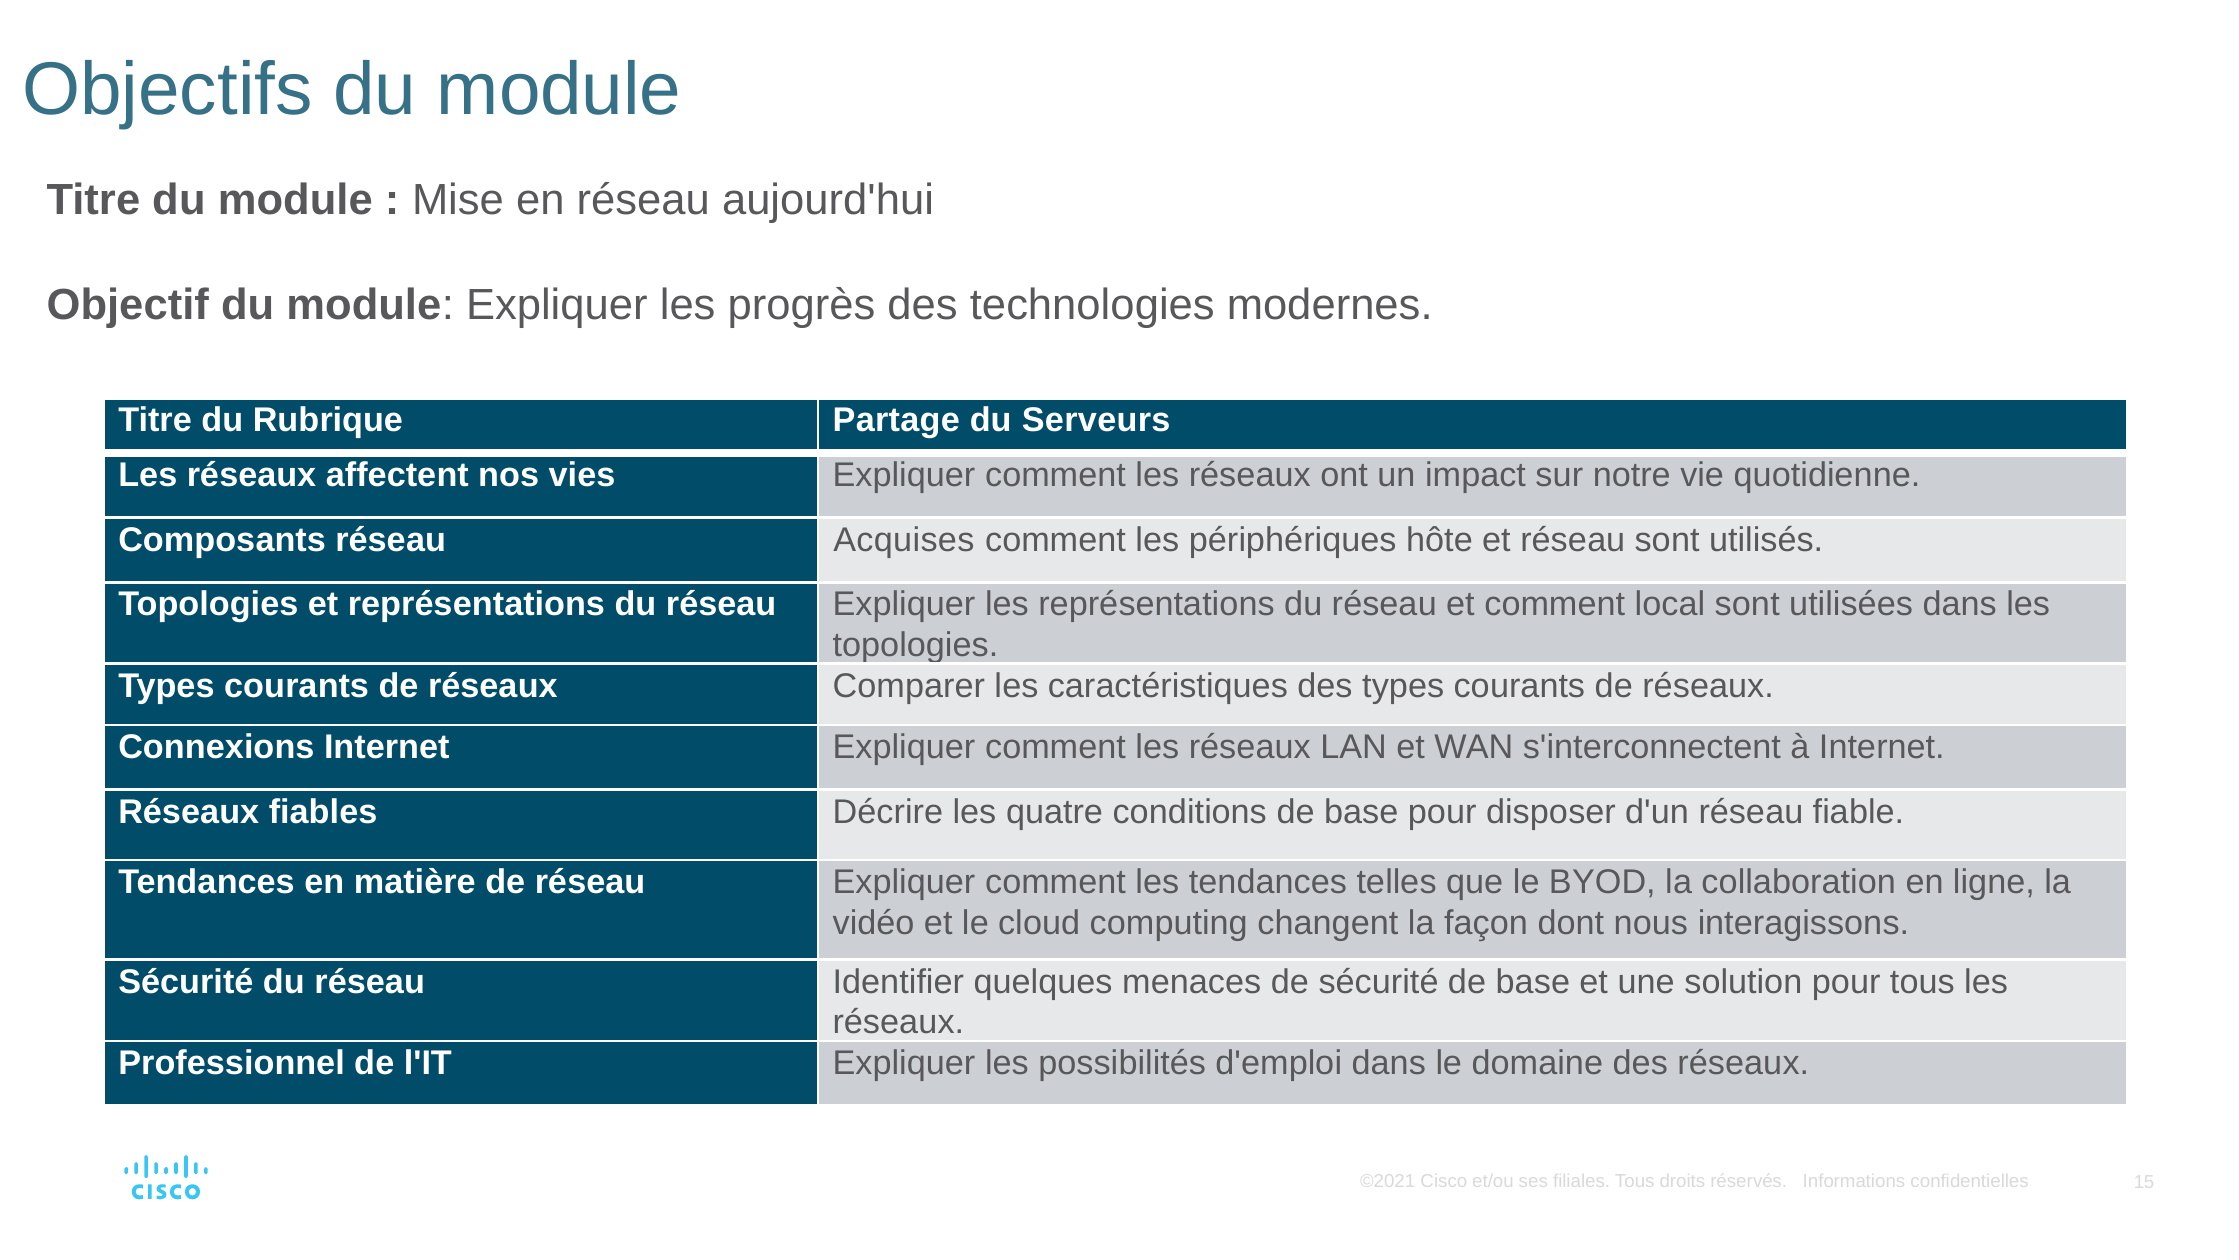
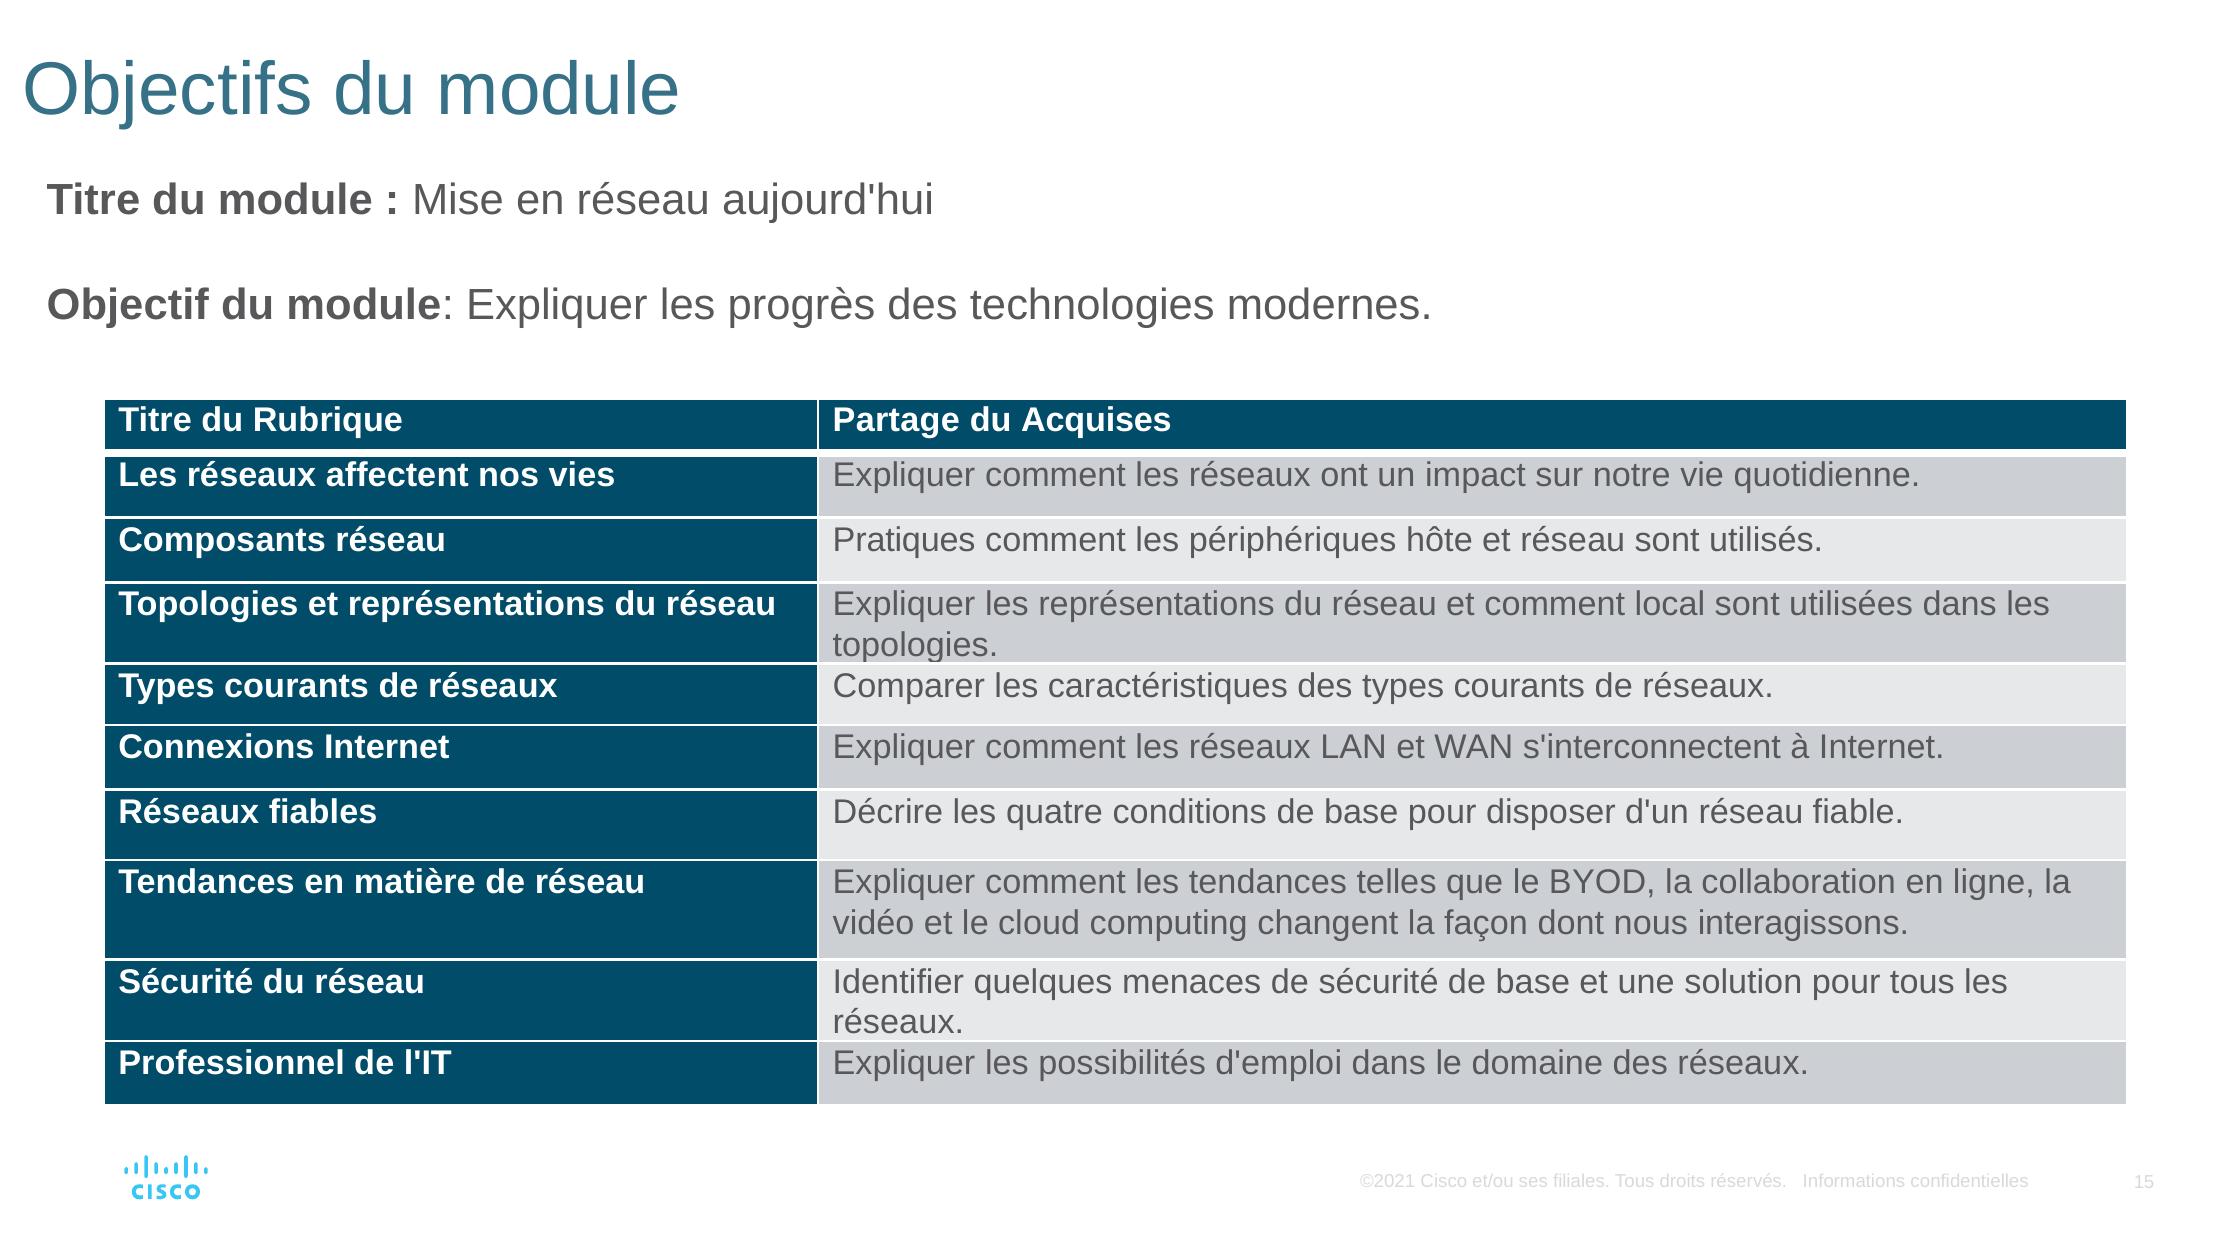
Serveurs: Serveurs -> Acquises (1096, 420)
Acquises: Acquises -> Pratiques (904, 540)
